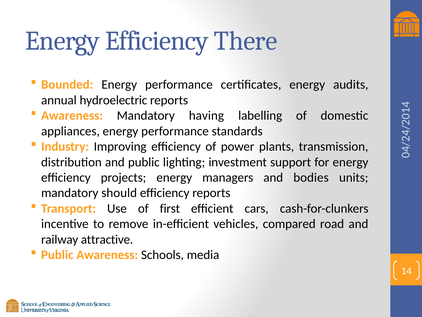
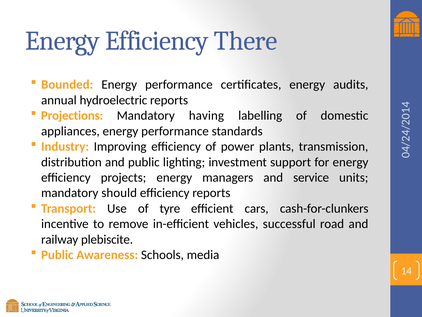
Awareness: Awareness -> Projections (72, 115)
bodies: bodies -> service (311, 177)
first: first -> tyre (170, 208)
compared: compared -> successful (289, 224)
attractive: attractive -> plebiscite (107, 239)
